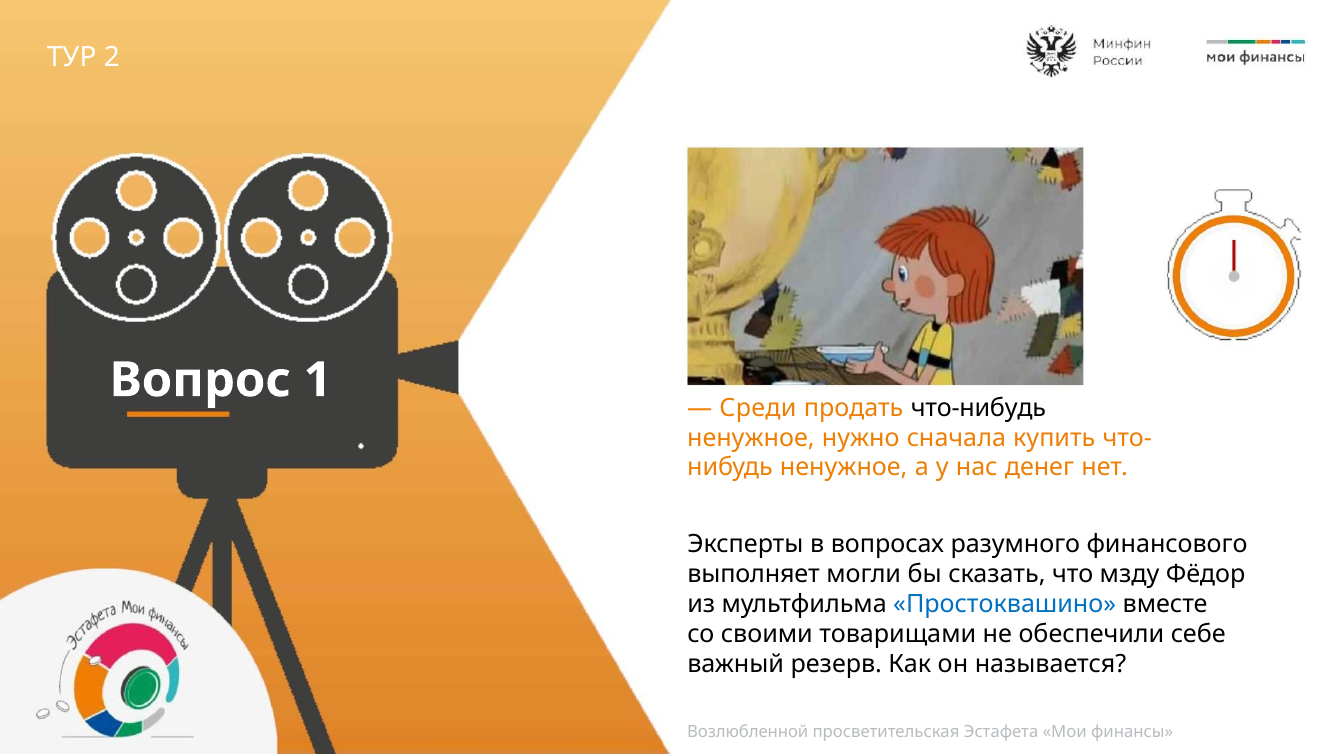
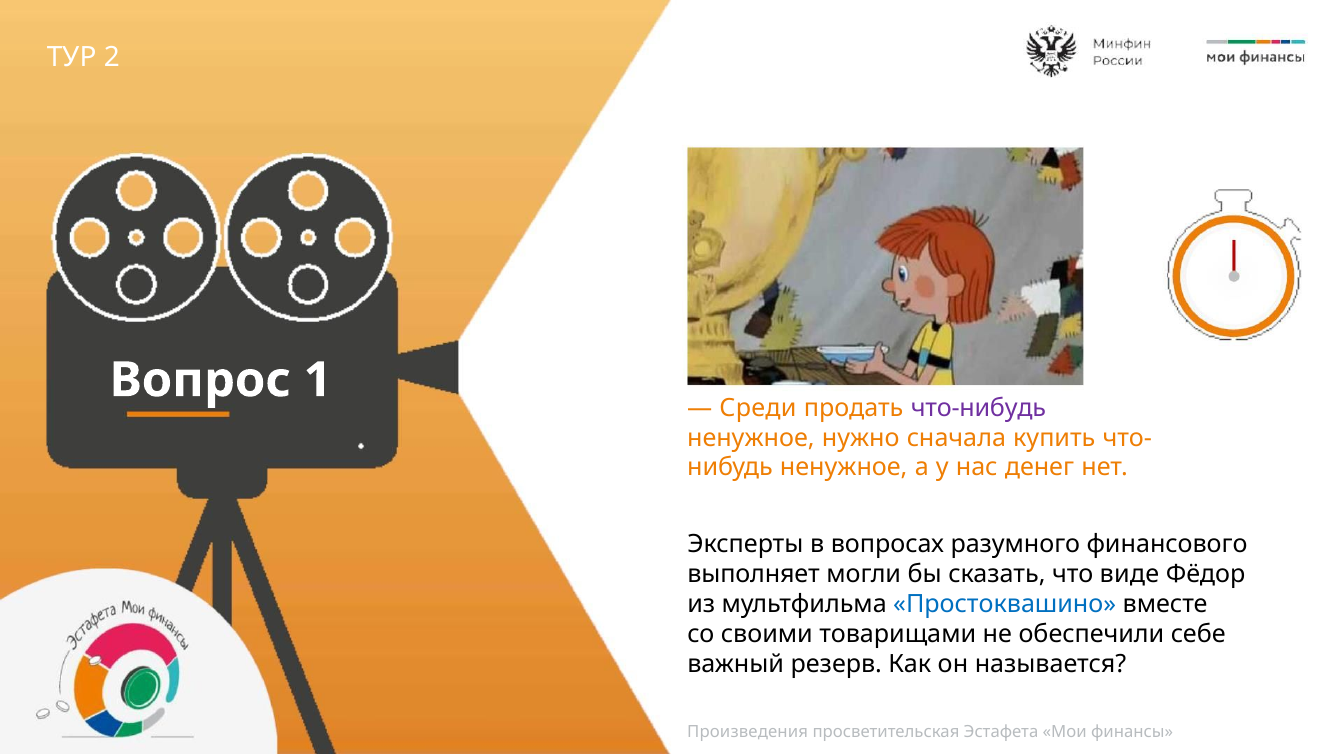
что-нибудь colour: black -> purple (978, 408)
мзду: мзду -> виде (1129, 574)
Возлюбленной: Возлюбленной -> Произведения (748, 732)
